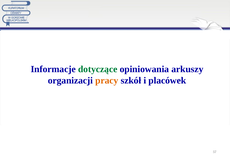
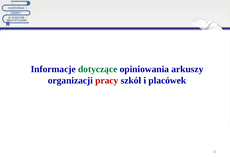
pracy colour: orange -> red (107, 81)
